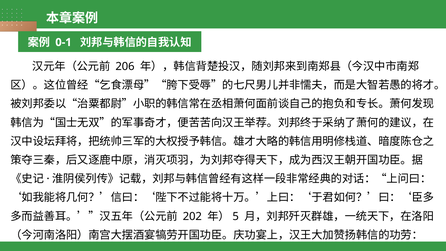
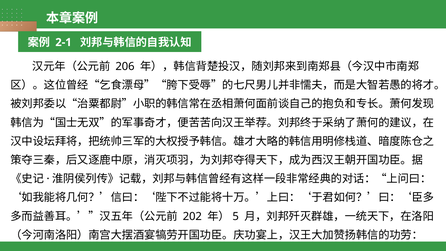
0-1: 0-1 -> 2-1 (63, 42)
